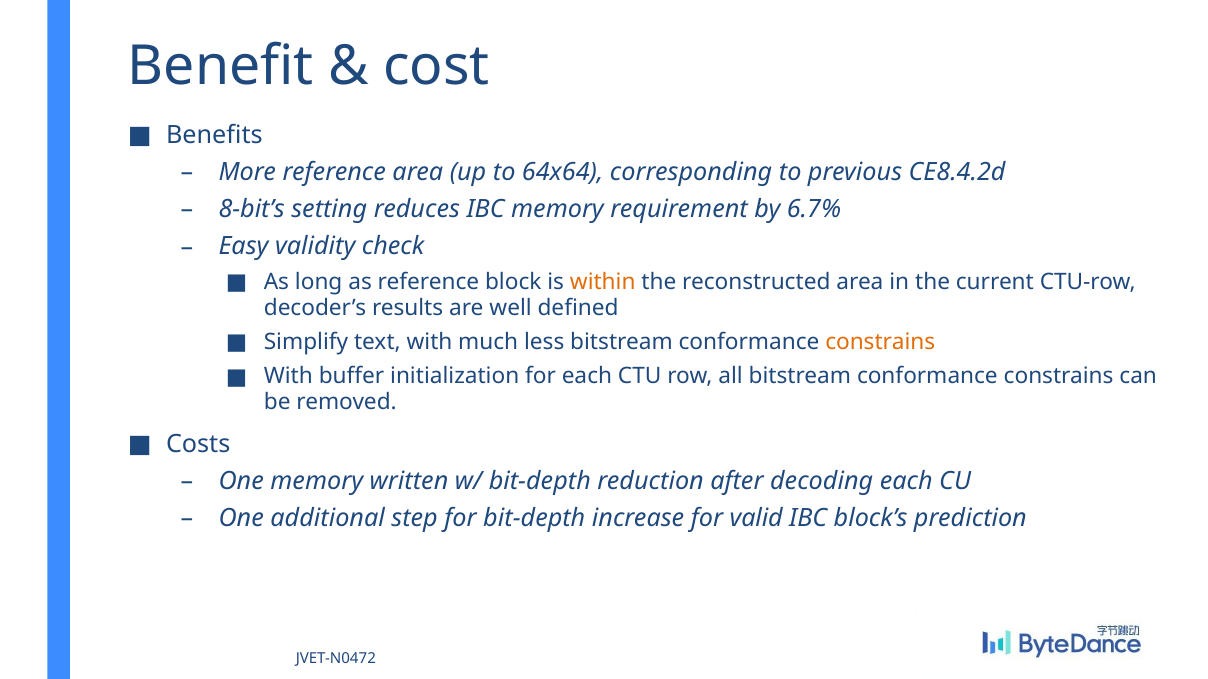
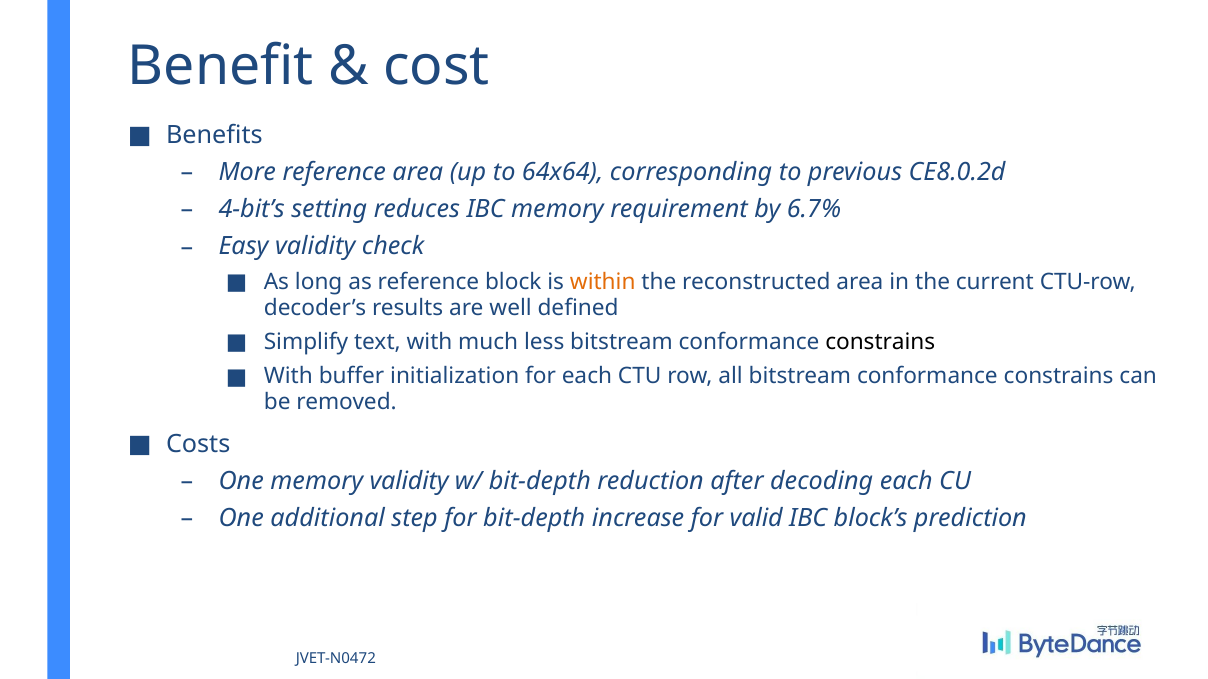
CE8.4.2d: CE8.4.2d -> CE8.0.2d (957, 172)
8-bit’s: 8-bit’s -> 4-bit’s (252, 209)
constrains colour: orange -> black (880, 342)
memory written: written -> validity (409, 481)
